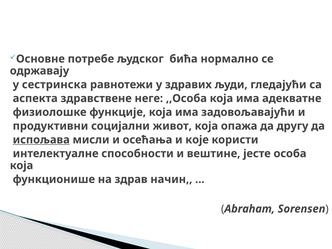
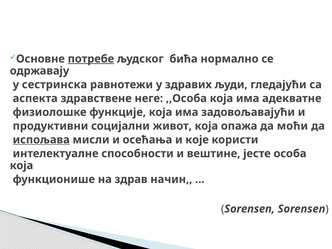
потребе underline: none -> present (91, 59)
другу: другу -> моћи (292, 126)
Abraham: Abraham -> Sorensen (250, 209)
